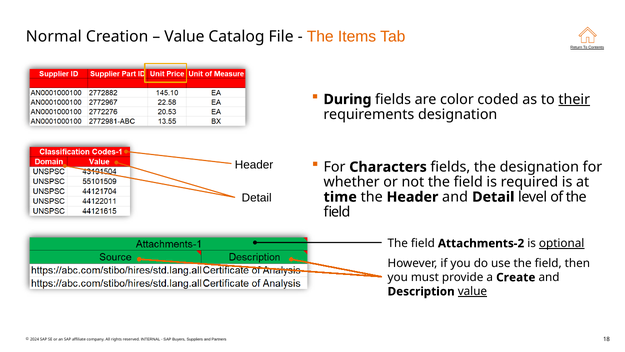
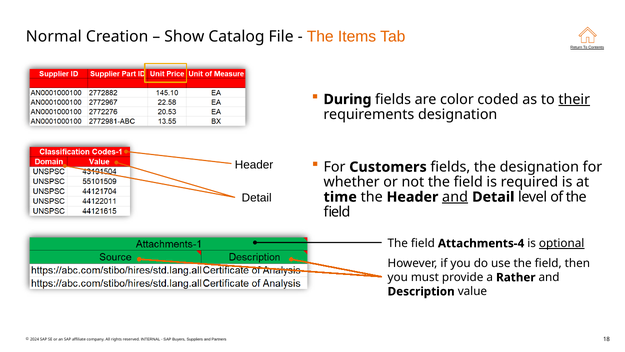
Value: Value -> Show (184, 36)
Characters: Characters -> Customers (388, 167)
and underline: none -> present (455, 197)
Attachments-2: Attachments-2 -> Attachments-4 (481, 243)
Create: Create -> Rather (516, 277)
value underline: present -> none (472, 291)
